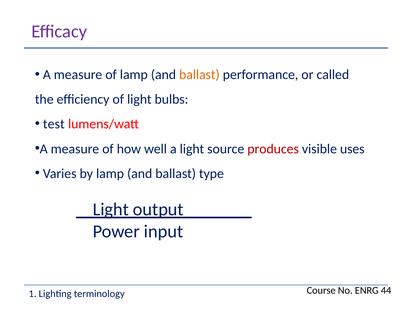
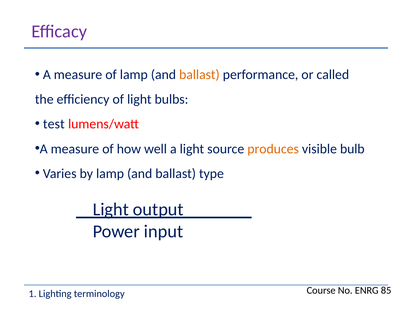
produces colour: red -> orange (273, 149)
uses: uses -> bulb (352, 149)
44: 44 -> 85 (386, 290)
